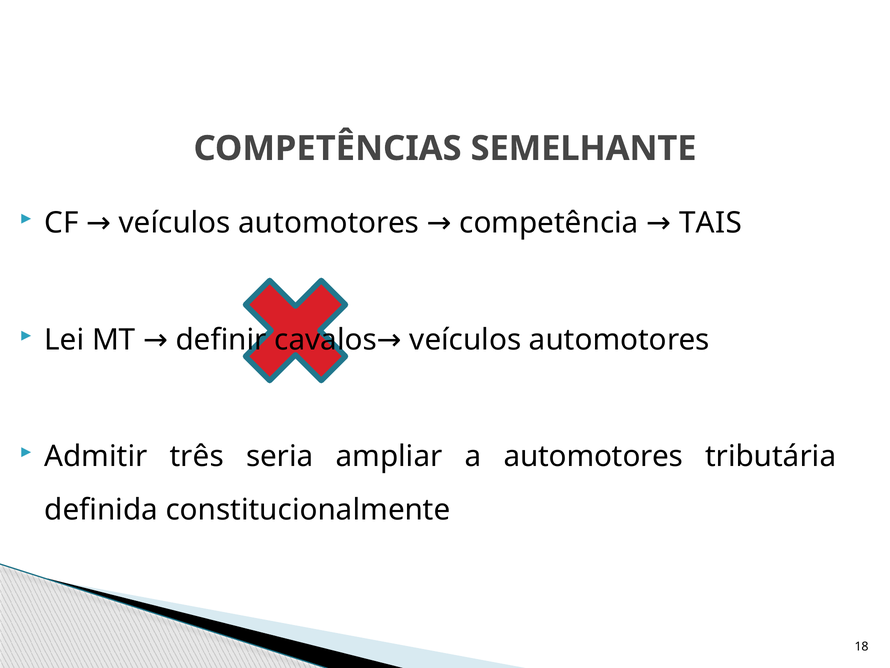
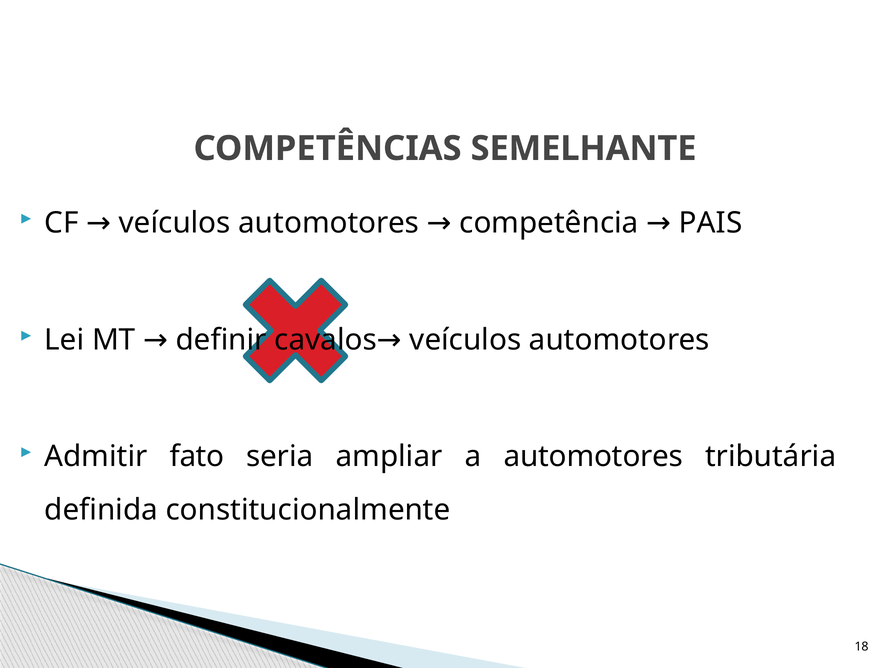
TAIS: TAIS -> PAIS (711, 223)
três: três -> fato (197, 456)
